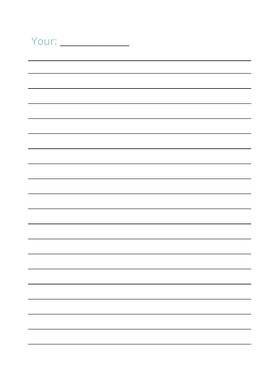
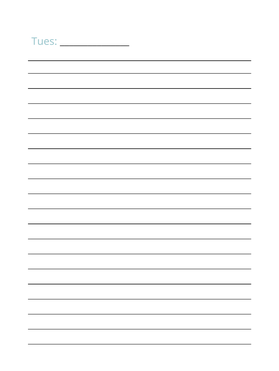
Your: Your -> Tues (44, 42)
